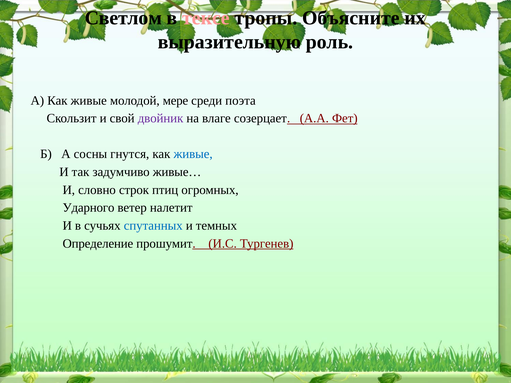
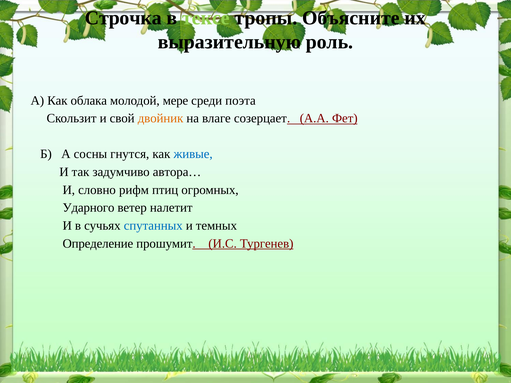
Светлом: Светлом -> Строчка (123, 18)
тексе colour: pink -> light green (206, 18)
А Как живые: живые -> облака (89, 101)
двойник colour: purple -> orange (161, 118)
живые…: живые… -> автора… (177, 172)
строк: строк -> рифм (134, 190)
